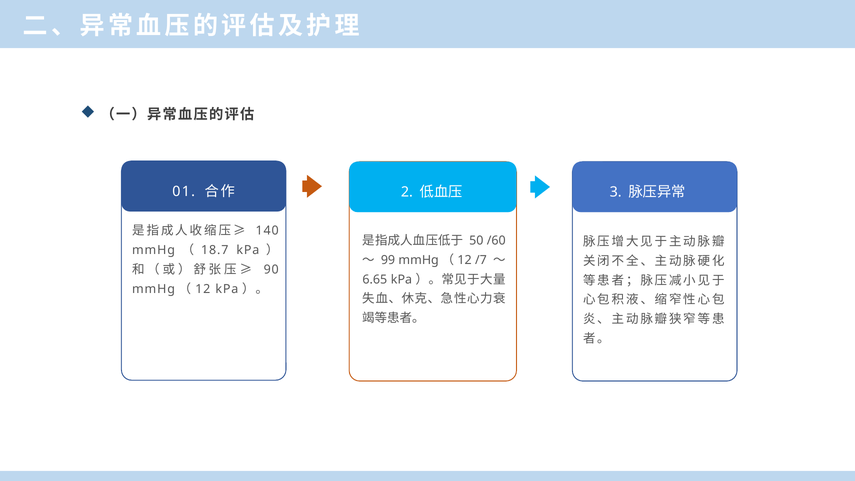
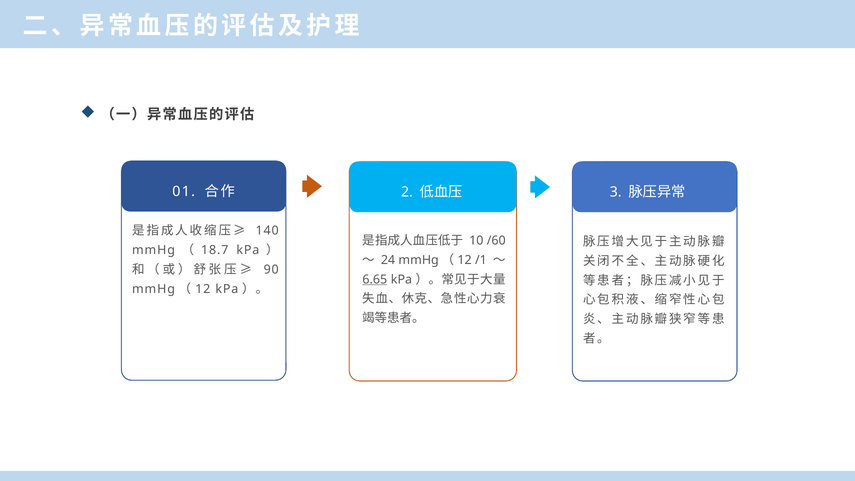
50: 50 -> 10 (476, 241)
99: 99 -> 24 (388, 260)
/7: /7 -> /1 (481, 260)
6.65 underline: none -> present (375, 279)
